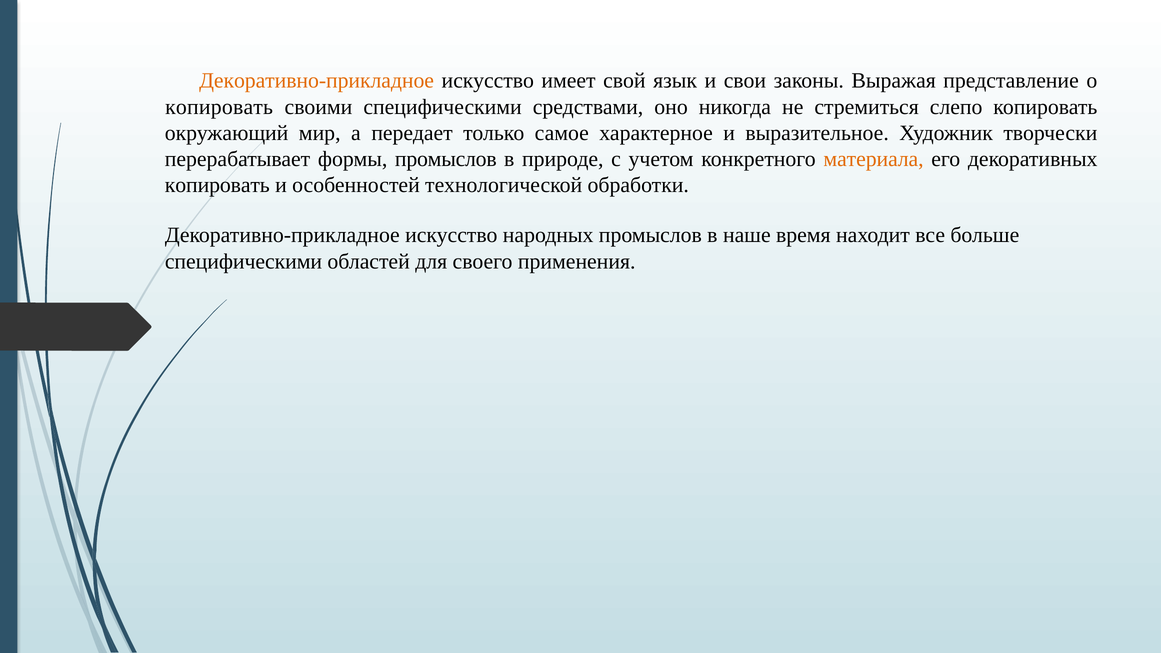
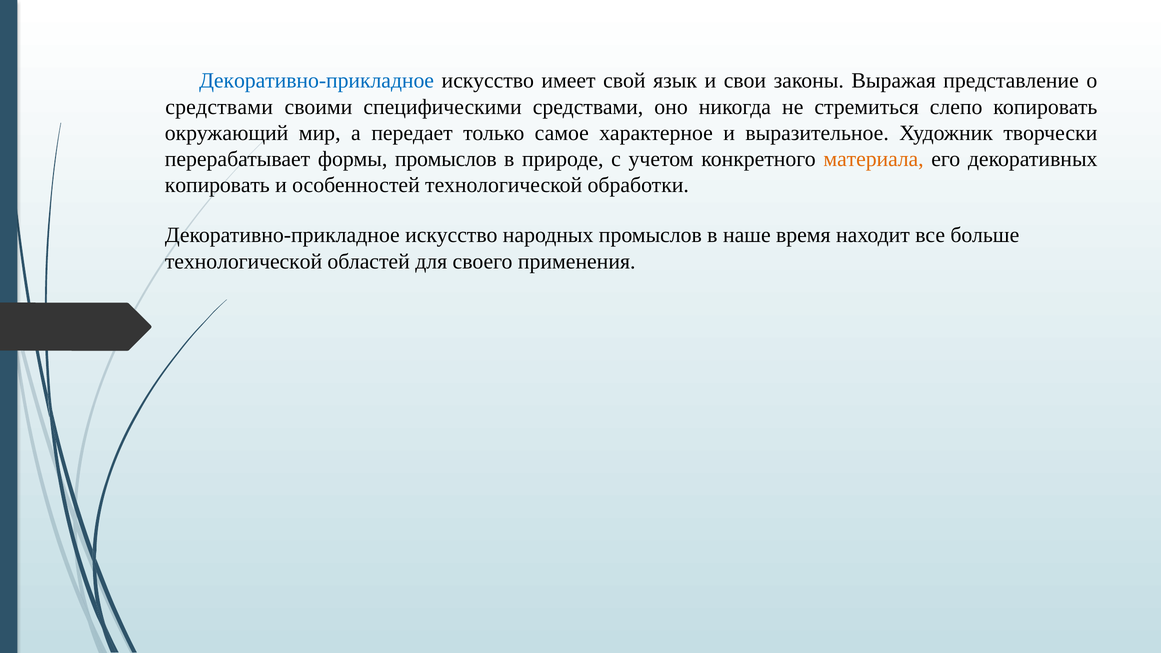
Декоративно-прикладное colour: orange -> blue (317, 81)
копировать: копировать -> средствами (219, 107)
специфическими: специфическими -> технологической (244, 261)
